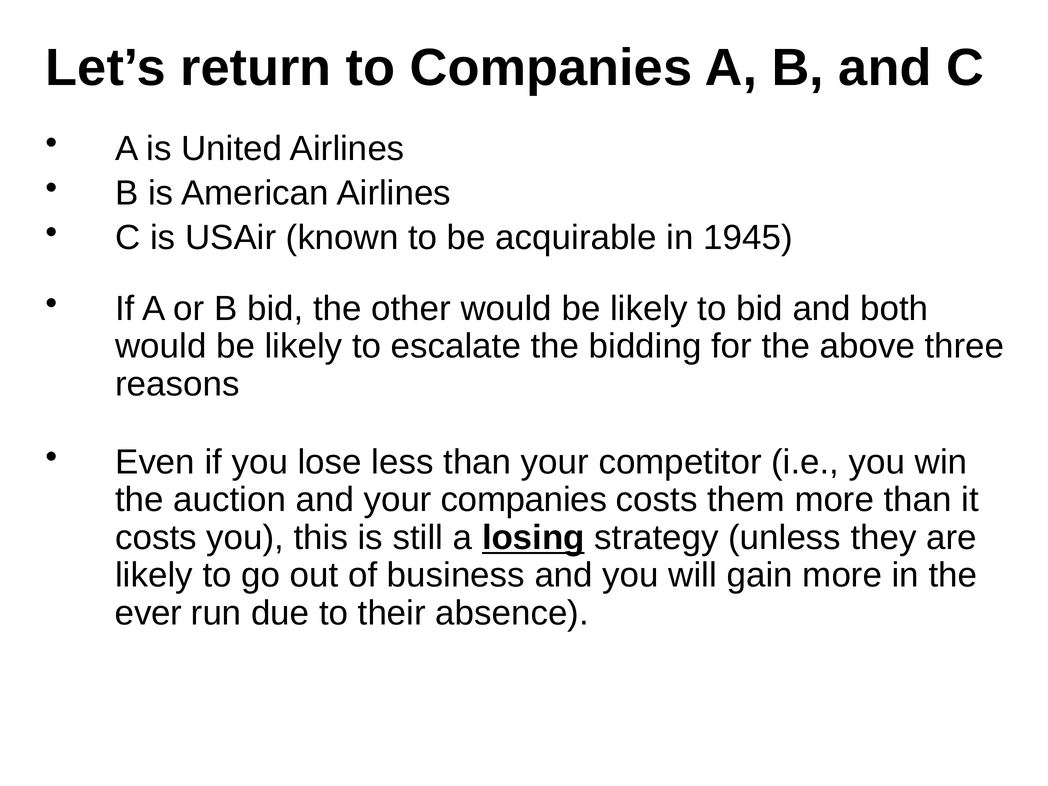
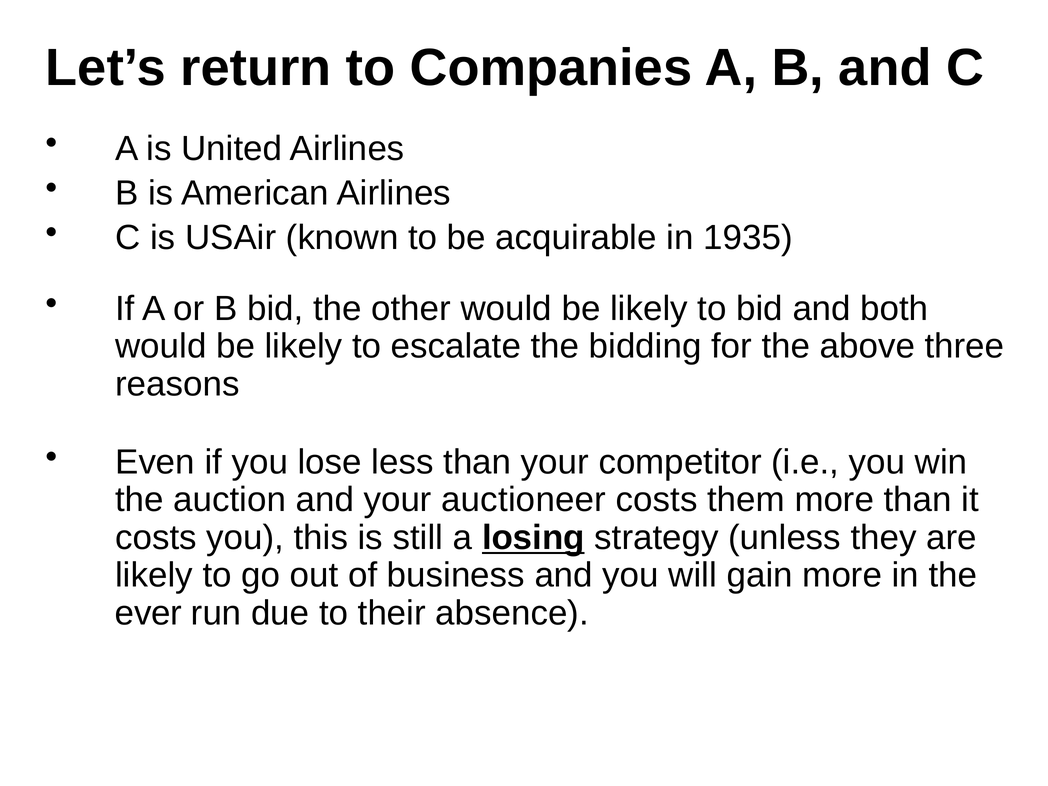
1945: 1945 -> 1935 (748, 238)
your companies: companies -> auctioneer (524, 500)
